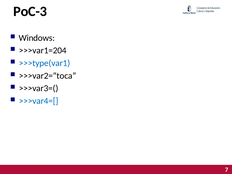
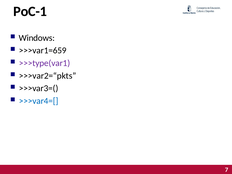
PoC-3: PoC-3 -> PoC-1 (30, 11)
>>>var1=204: >>>var1=204 -> >>>var1=659 (43, 51)
>>>type(var1 colour: blue -> purple (45, 63)
>>>var2=“toca: >>>var2=“toca -> >>>var2=“pkts (48, 76)
